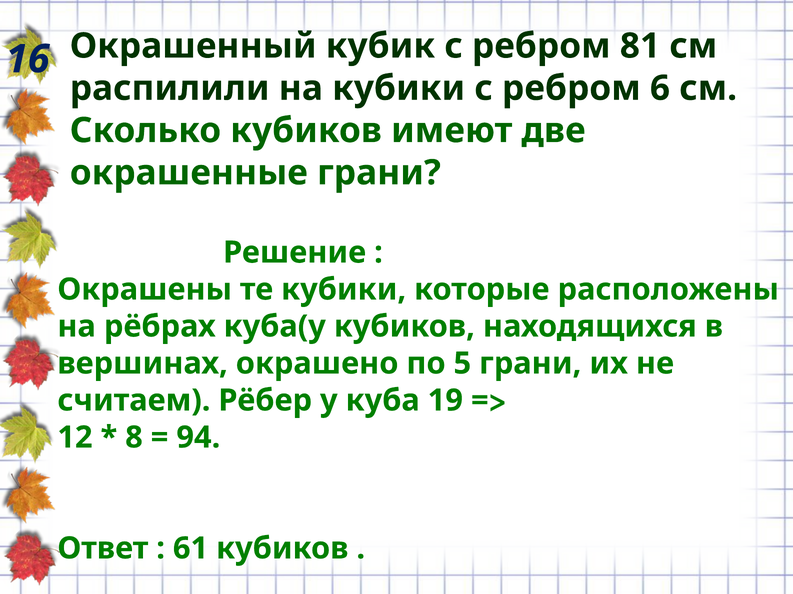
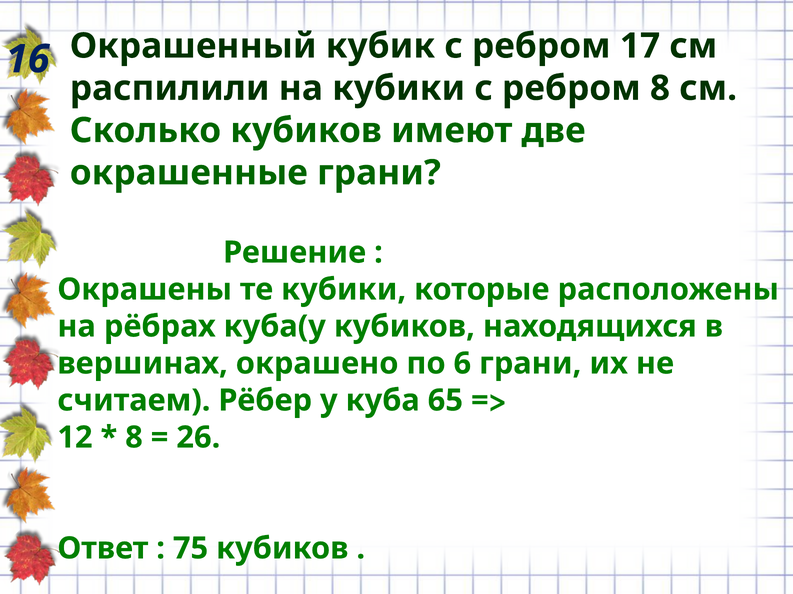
81: 81 -> 17 (640, 46)
ребром 6: 6 -> 8 (660, 88)
5: 5 -> 6 (462, 364)
19: 19 -> 65 (445, 401)
94: 94 -> 26 (198, 438)
61: 61 -> 75 (191, 549)
